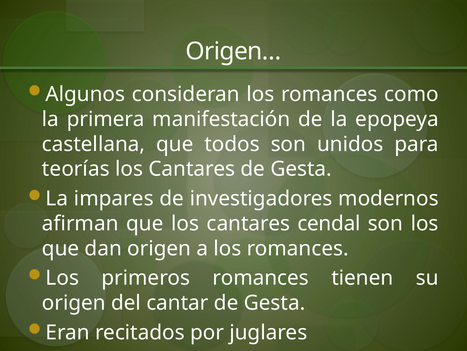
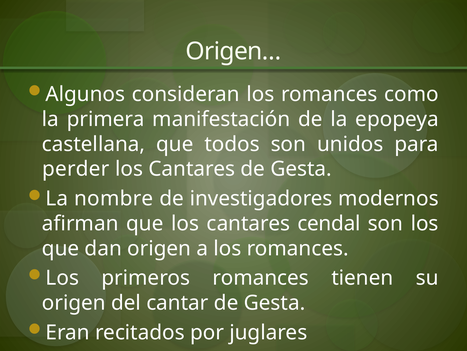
teorías: teorías -> perder (76, 169)
impares: impares -> nombre (114, 198)
